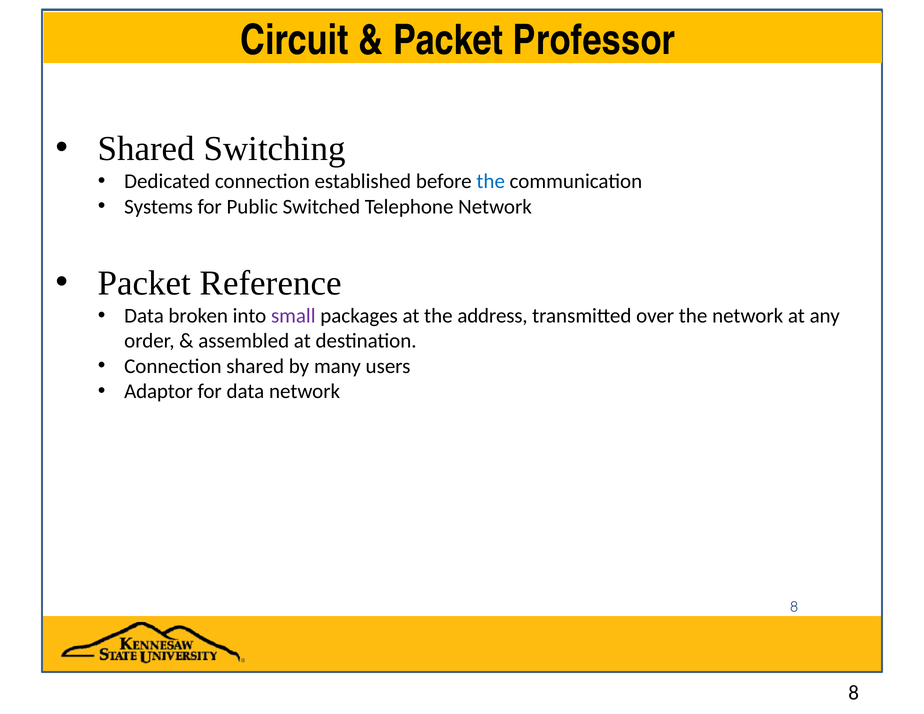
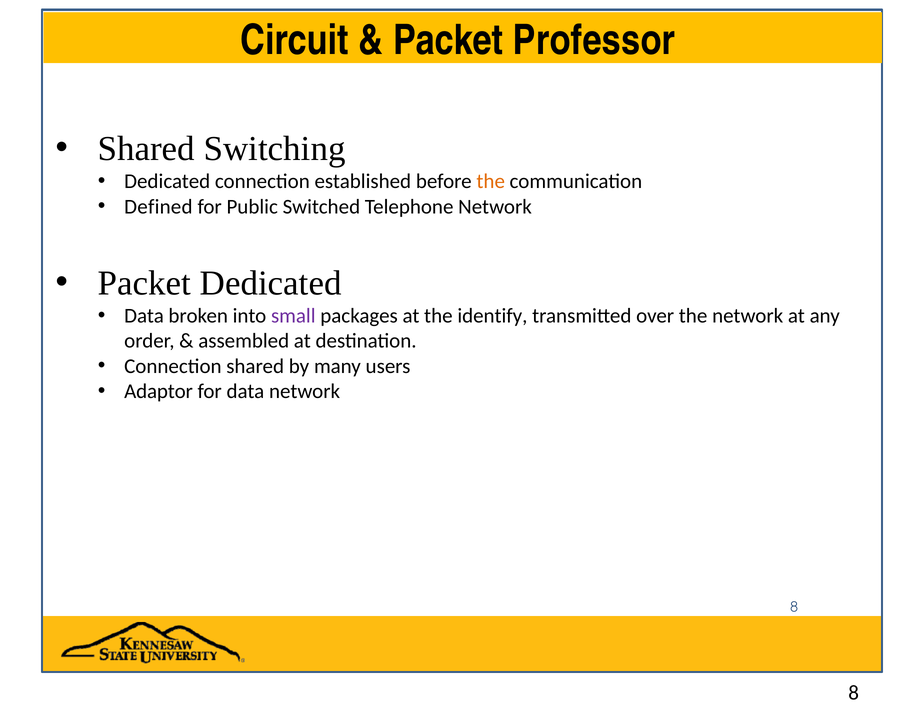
the colour: blue -> orange (491, 181)
Systems: Systems -> Defined (158, 207)
Packet Reference: Reference -> Dedicated (271, 283)
address: address -> identify (492, 316)
